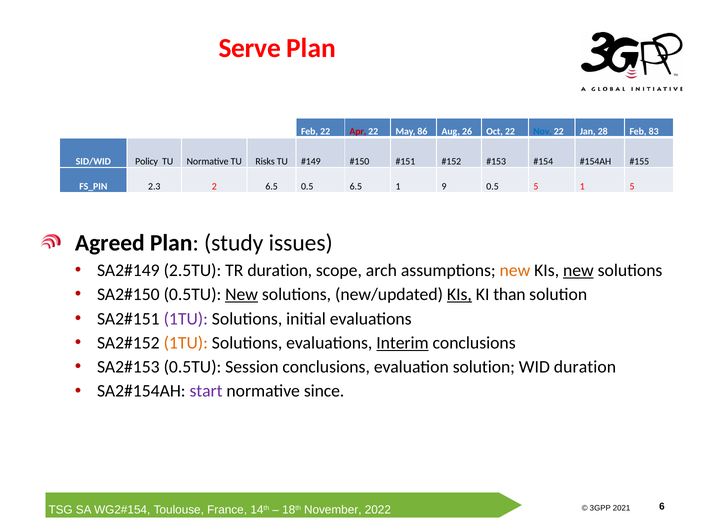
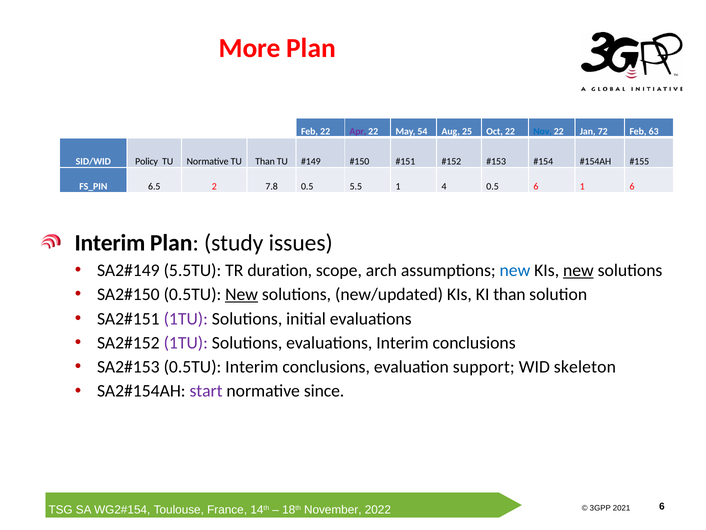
Serve: Serve -> More (250, 48)
Apr colour: red -> purple (358, 131)
86: 86 -> 54 (422, 131)
26: 26 -> 25 (467, 131)
28: 28 -> 72 (603, 131)
83: 83 -> 63 (654, 131)
TU Risks: Risks -> Than (265, 162)
2.3: 2.3 -> 6.5 (154, 186)
2 6.5: 6.5 -> 7.8 (272, 186)
0.5 6.5: 6.5 -> 5.5 (356, 186)
9: 9 -> 4 (444, 186)
0.5 5: 5 -> 6 (536, 186)
1 5: 5 -> 6 (632, 186)
Agreed: Agreed -> Interim (110, 243)
2.5TU: 2.5TU -> 5.5TU (192, 270)
new colour: orange -> blue (515, 270)
KIs underline: present -> none (459, 294)
1TU colour: orange -> purple (186, 343)
Interim underline: present -> none (402, 343)
0.5TU Session: Session -> Interim (252, 367)
evaluation solution: solution -> support (484, 367)
WID duration: duration -> skeleton (585, 367)
